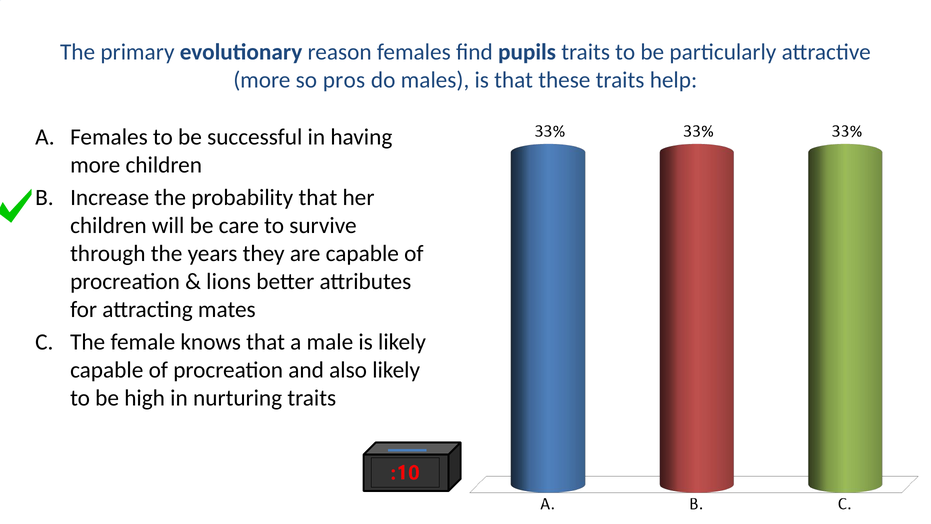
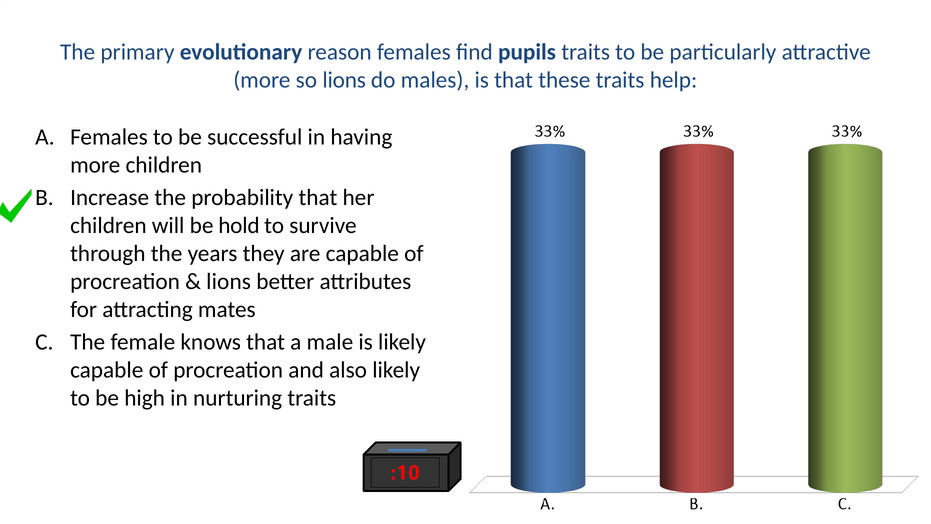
so pros: pros -> lions (344, 80)
care: care -> hold (239, 225)
